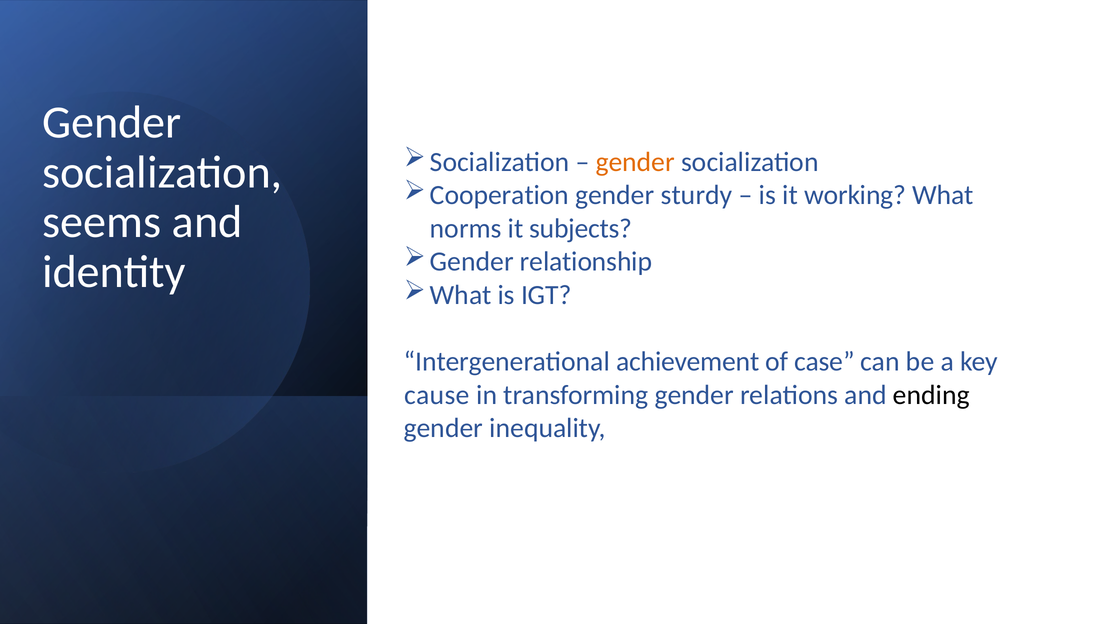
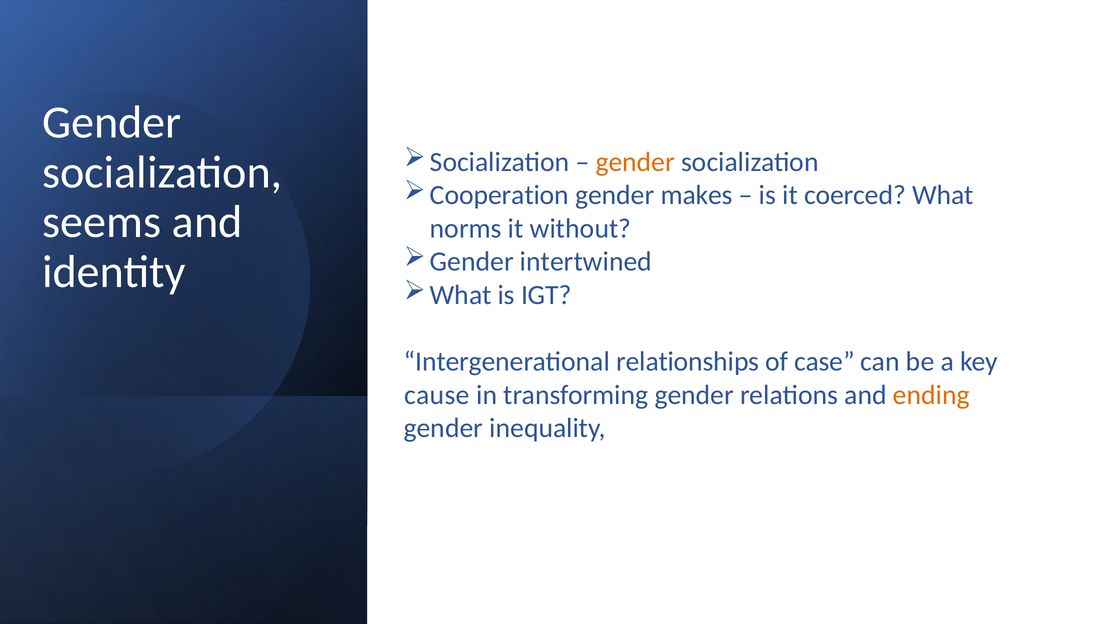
sturdy: sturdy -> makes (697, 195)
working: working -> coerced (855, 195)
subjects: subjects -> without (581, 228)
relationship: relationship -> intertwined (586, 262)
achievement: achievement -> relationships (688, 361)
ending colour: black -> orange (931, 395)
